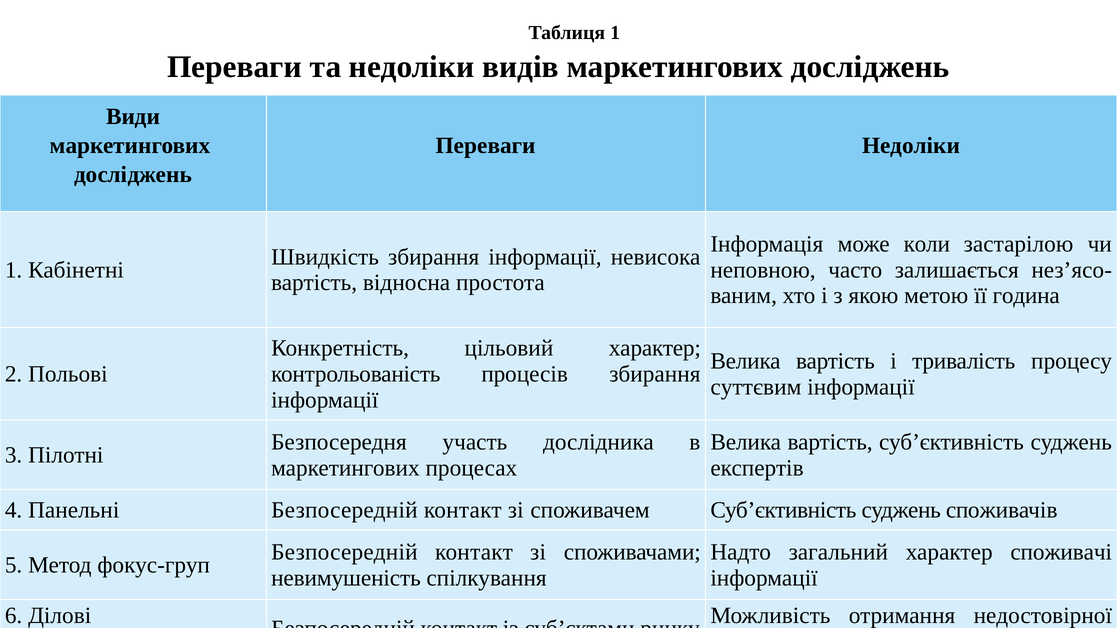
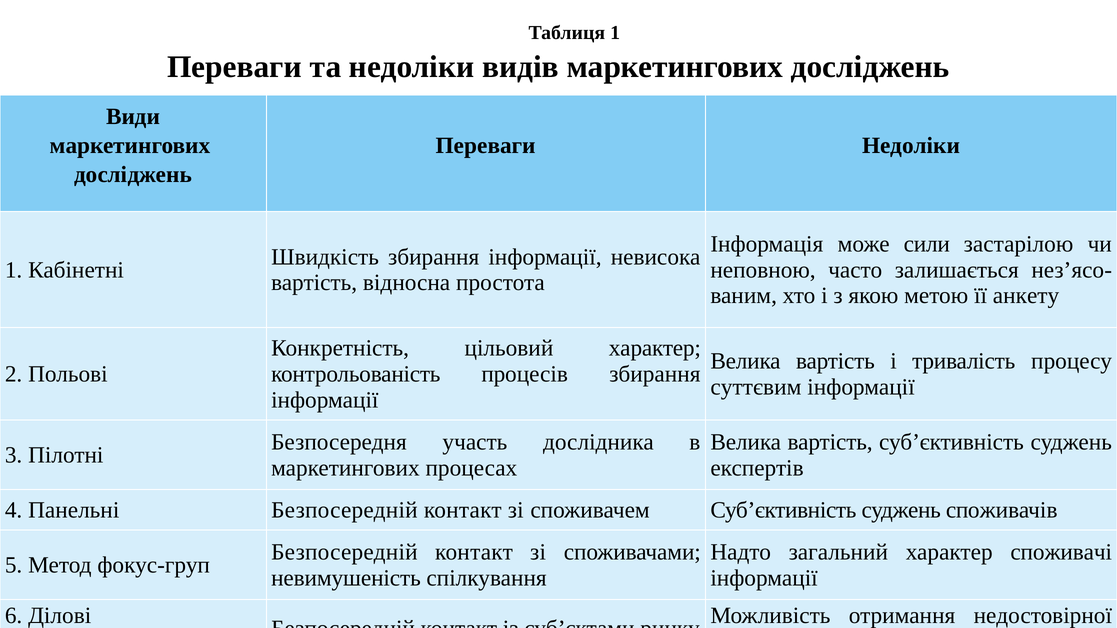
коли: коли -> сили (927, 244)
година: година -> анкету (1026, 296)
